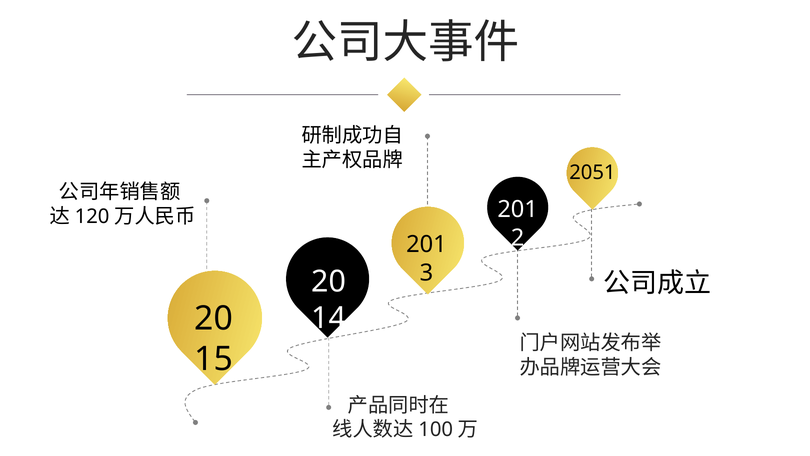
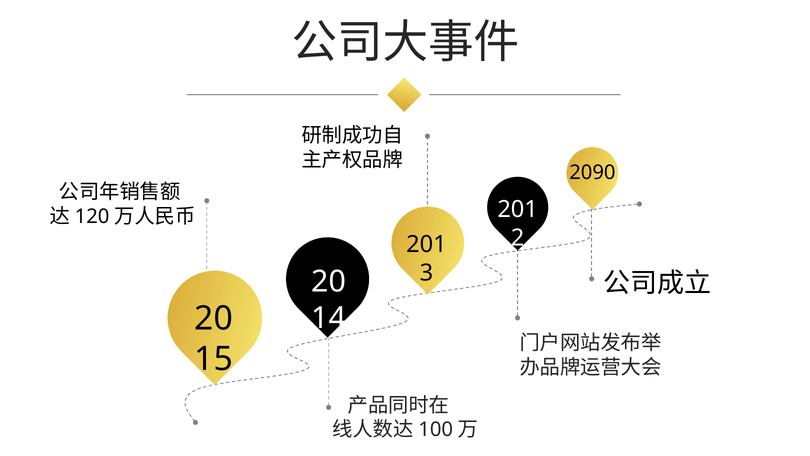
2051: 2051 -> 2090 (592, 172)
